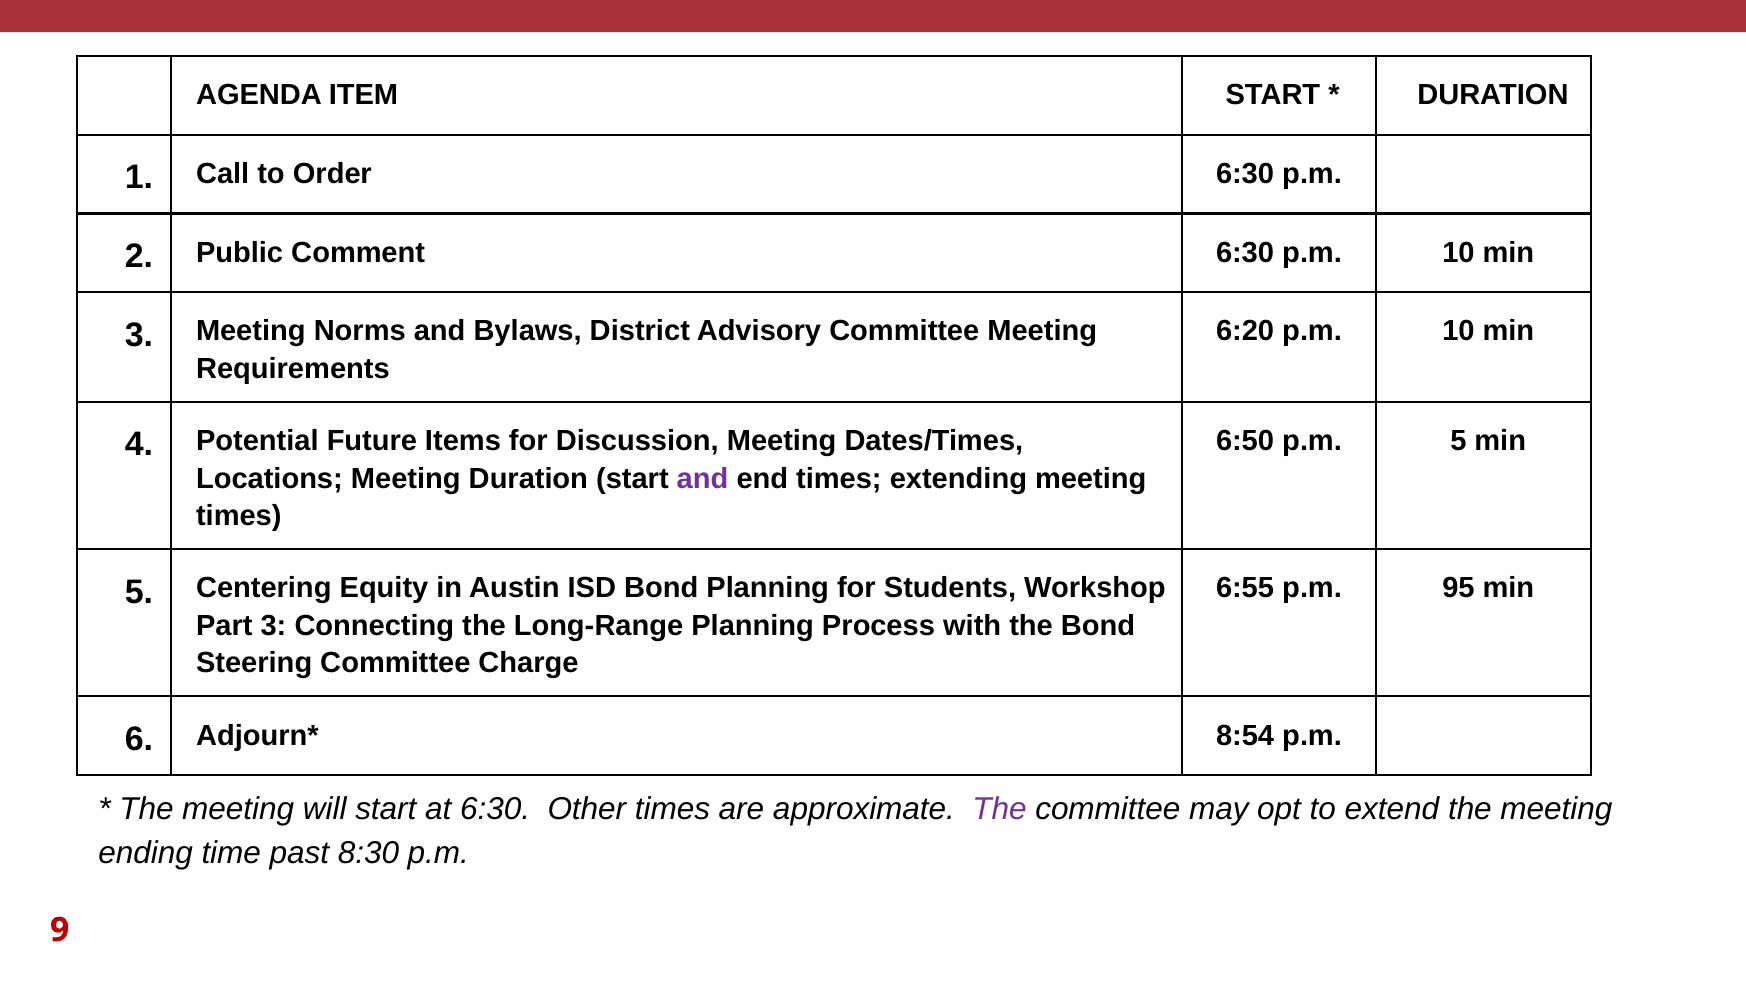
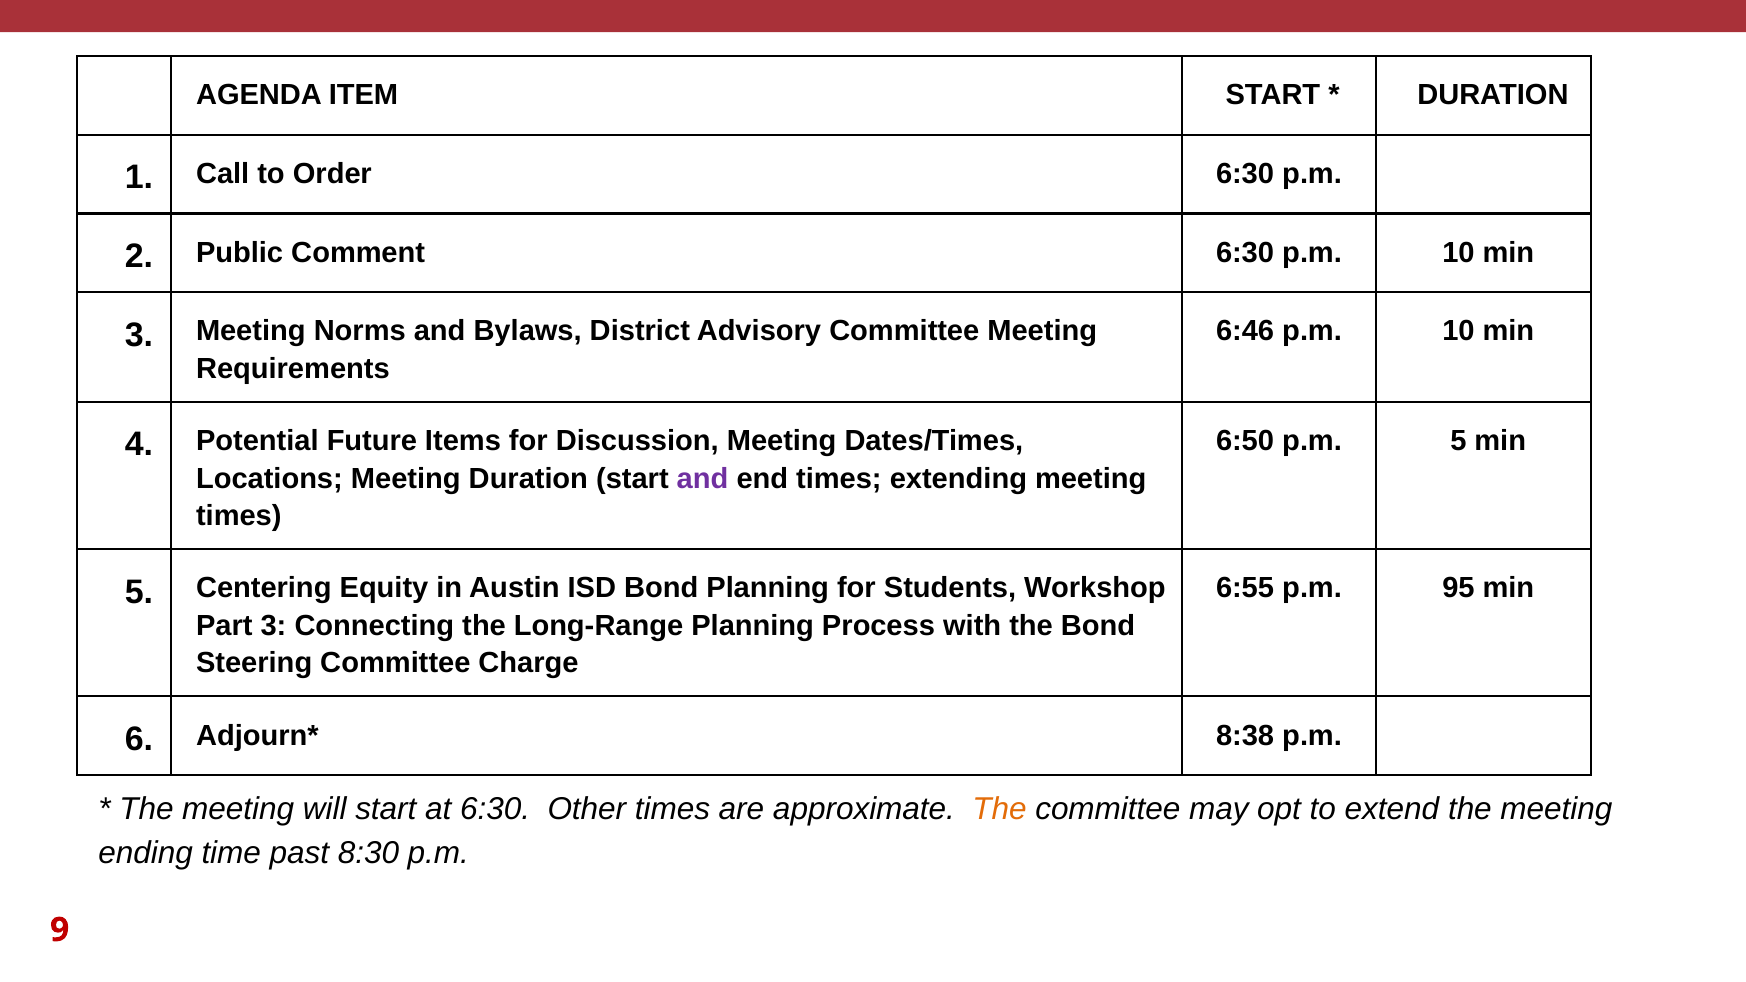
6:20: 6:20 -> 6:46 (1245, 331)
8:54: 8:54 -> 8:38 (1245, 736)
The colour: purple -> orange (1000, 810)
